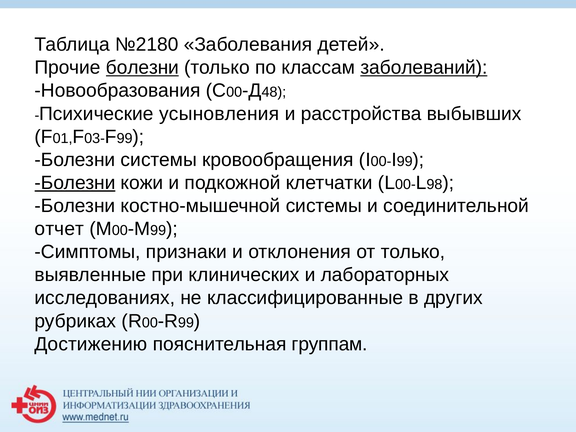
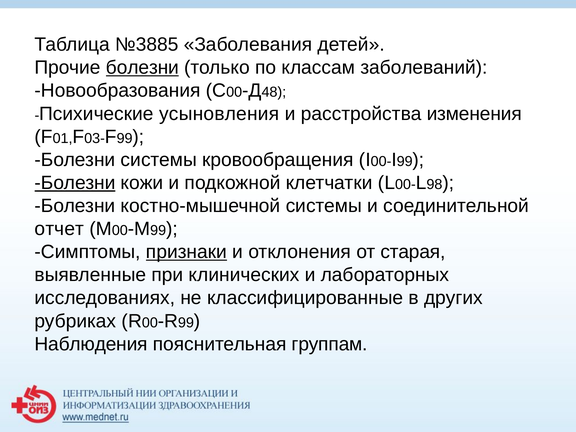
№2180: №2180 -> №3885 (147, 45)
заболеваний underline: present -> none (424, 68)
выбывших: выбывших -> изменения (474, 114)
признаки underline: none -> present (186, 252)
от только: только -> старая (413, 252)
Достижению: Достижению -> Наблюдения (91, 344)
